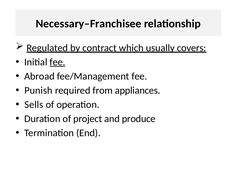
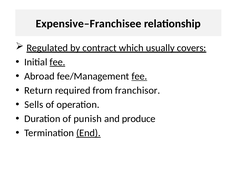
Necessary–Franchisee: Necessary–Franchisee -> Expensive–Franchisee (89, 24)
fee underline: none -> present (139, 77)
Punish: Punish -> Return (38, 91)
appliances: appliances -> franchisor (138, 91)
project: project -> punish (88, 119)
End underline: none -> present (88, 134)
